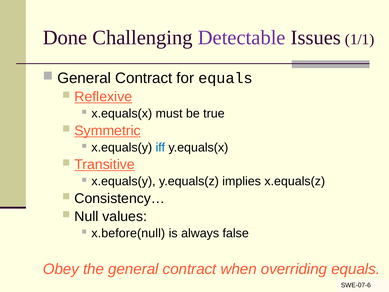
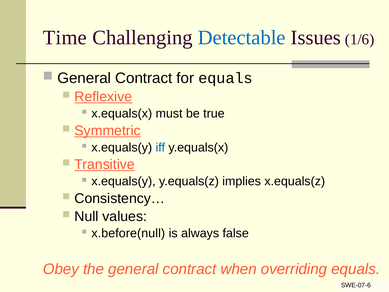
Done: Done -> Time (65, 38)
Detectable colour: purple -> blue (242, 38)
1/1: 1/1 -> 1/6 (360, 39)
